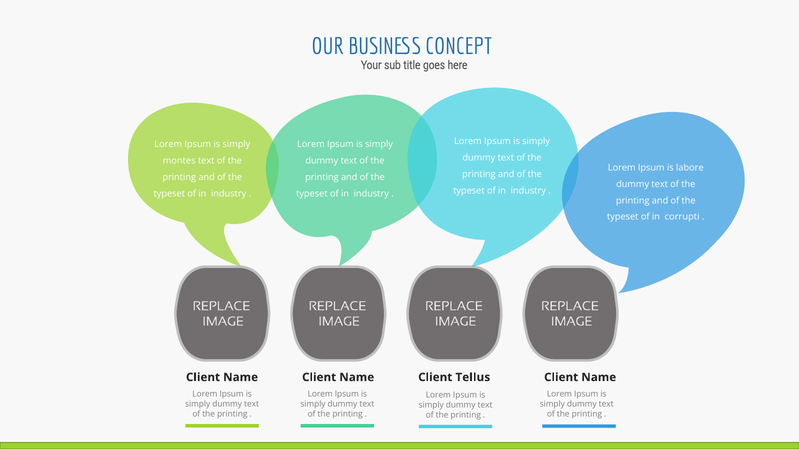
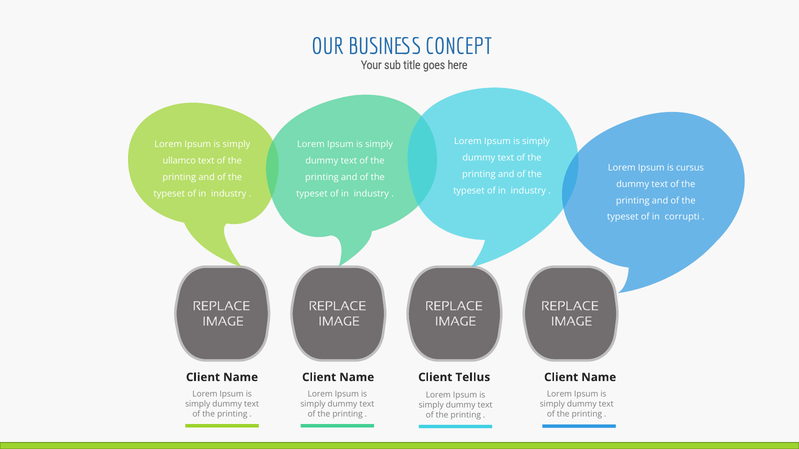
montes: montes -> ullamco (179, 161)
labore: labore -> cursus (690, 168)
